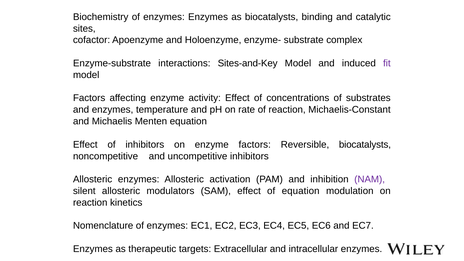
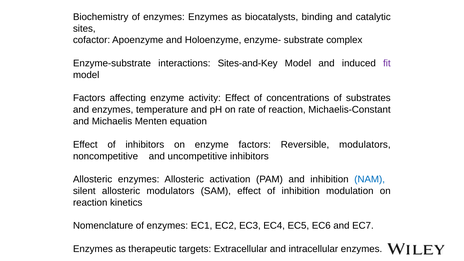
Reversible biocatalysts: biocatalysts -> modulators (365, 145)
NAM colour: purple -> blue (370, 179)
of equation: equation -> inhibition (301, 191)
